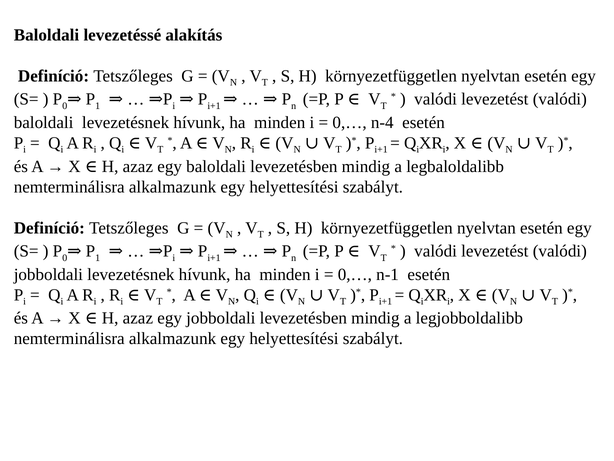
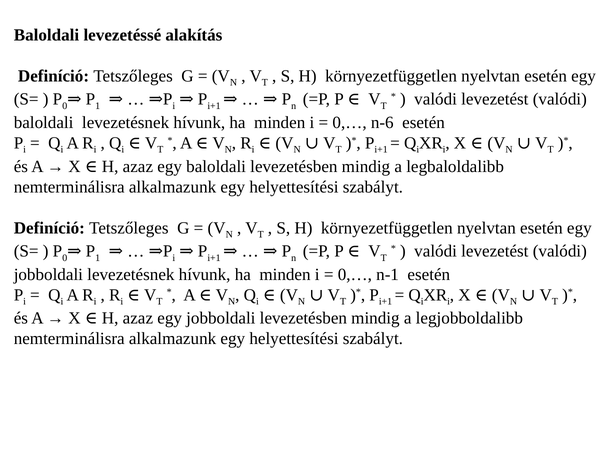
n-4: n-4 -> n-6 (382, 122)
